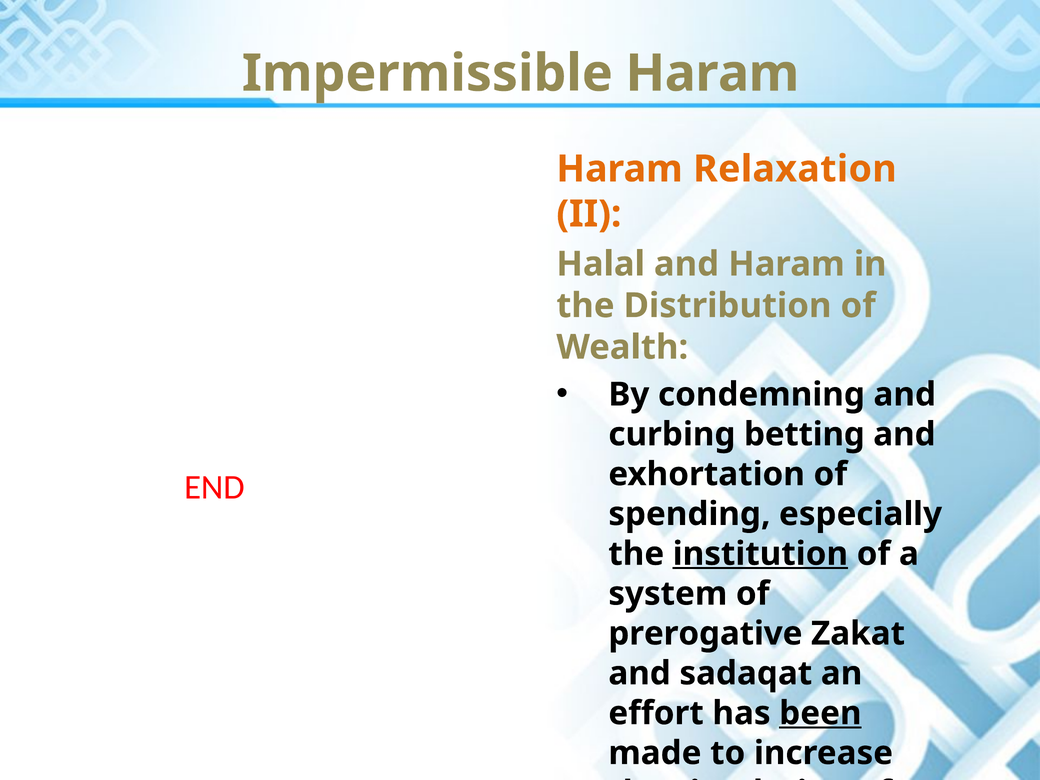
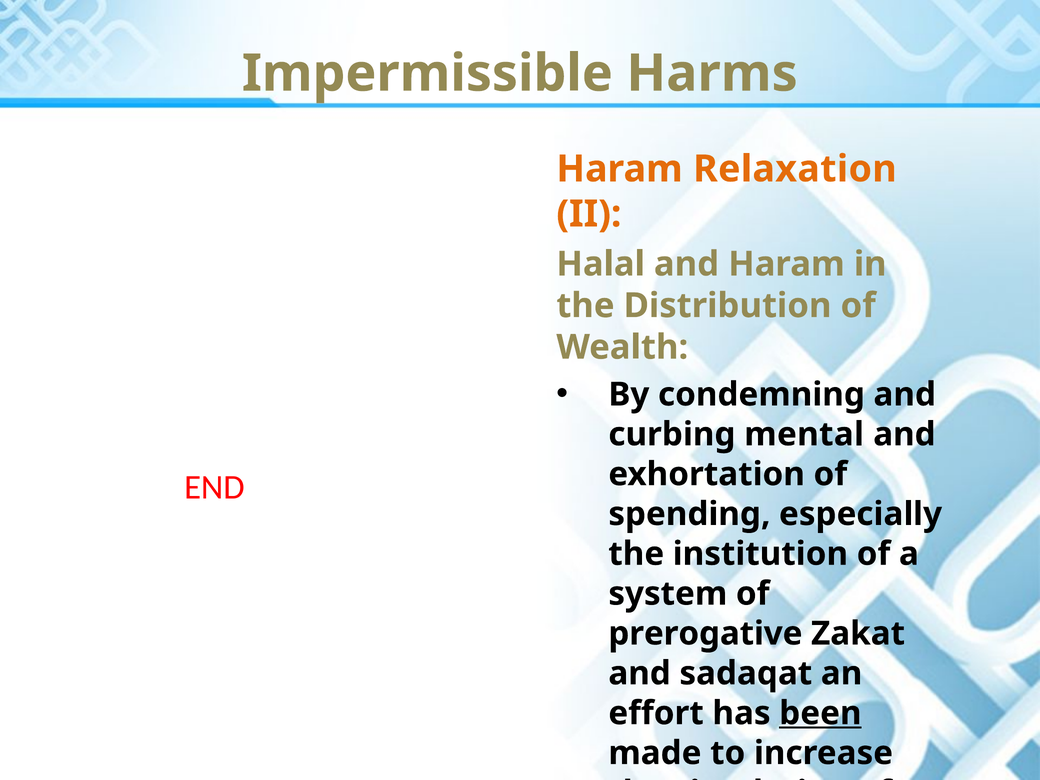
Impermissible Haram: Haram -> Harms (712, 74)
betting: betting -> mental (804, 434)
institution underline: present -> none (760, 554)
